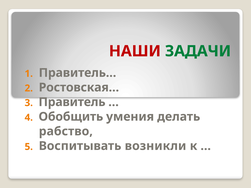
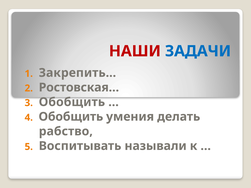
ЗАДАЧИ colour: green -> blue (198, 51)
Правитель…: Правитель… -> Закрепить… (77, 73)
Правитель: Правитель -> Обобщить (72, 102)
возникли: возникли -> называли (156, 146)
